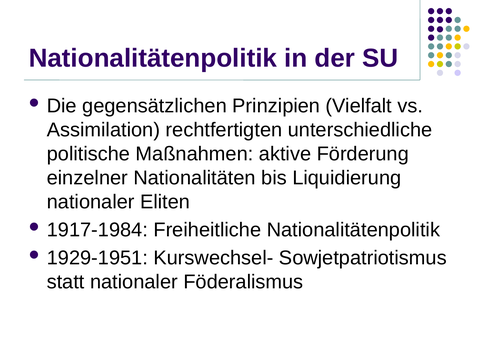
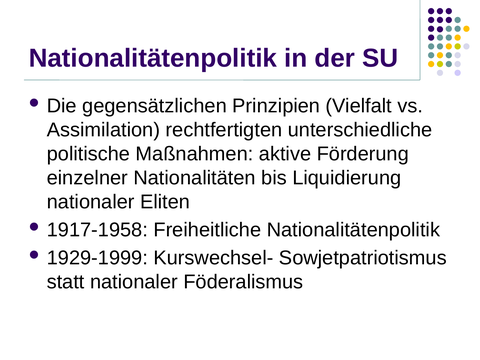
1917-1984: 1917-1984 -> 1917-1958 (97, 230)
1929-1951: 1929-1951 -> 1929-1999 (97, 258)
